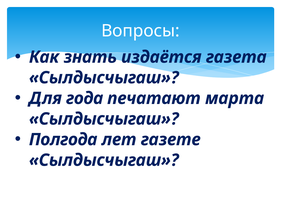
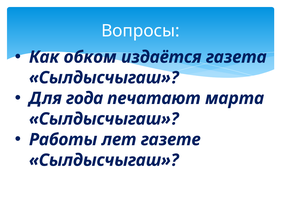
знать: знать -> обком (90, 57)
Полгода: Полгода -> Работы (63, 139)
